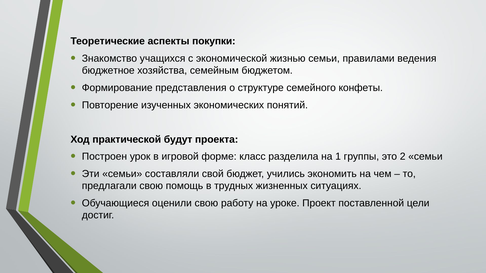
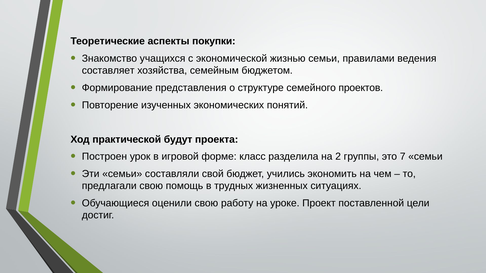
бюджетное: бюджетное -> составляет (108, 71)
конфеты: конфеты -> проектов (361, 88)
1: 1 -> 2 (338, 157)
2: 2 -> 7 (403, 157)
